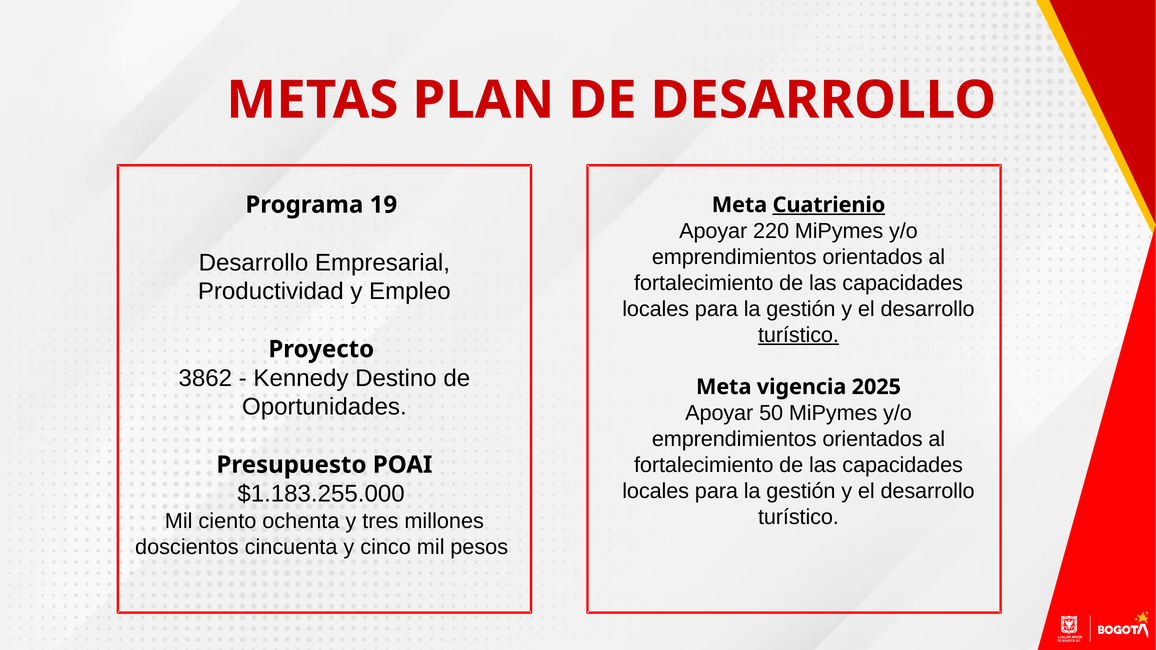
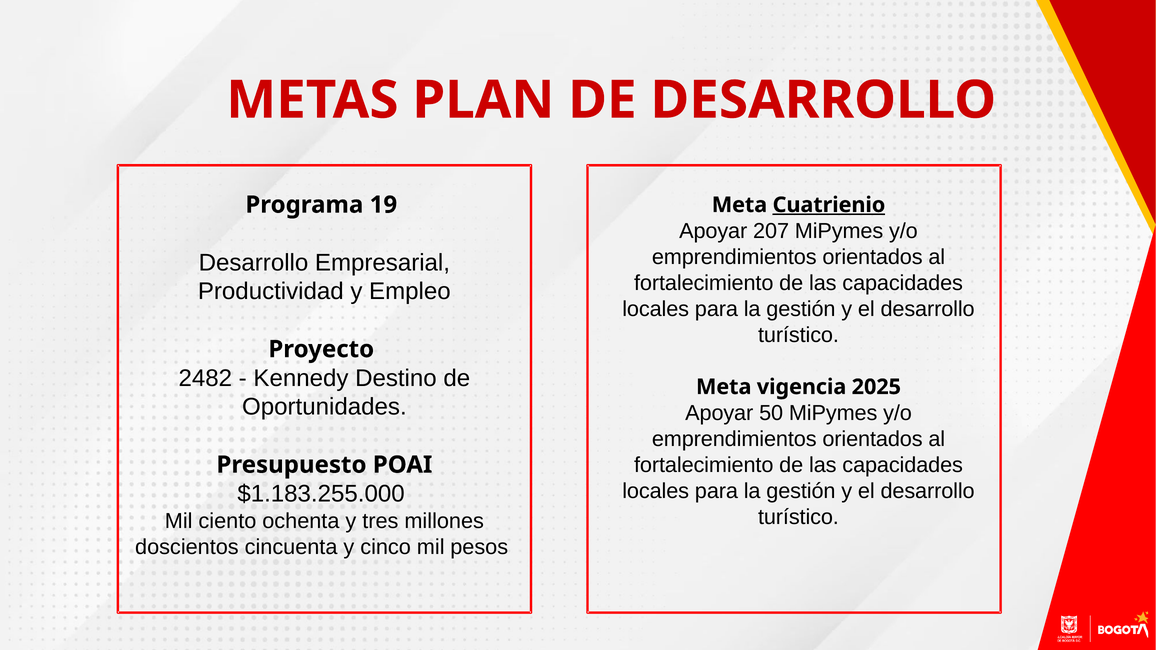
220: 220 -> 207 (771, 231)
turístico underline: present -> none (798, 335)
3862: 3862 -> 2482 (205, 378)
